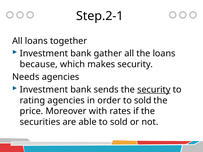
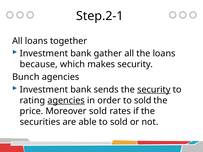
Needs: Needs -> Bunch (26, 77)
agencies underline: none -> present (66, 101)
Moreover with: with -> sold (98, 111)
